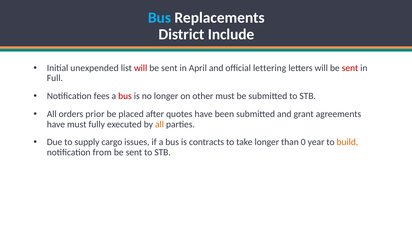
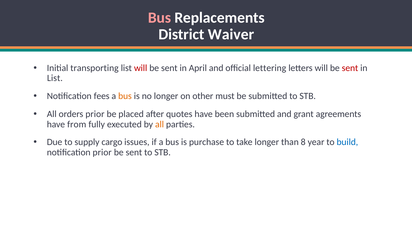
Bus colour: light blue -> pink (159, 18)
Include: Include -> Waiver (231, 34)
unexpended: unexpended -> transporting (95, 68)
Full: Full -> List (55, 78)
bus colour: red -> orange (125, 96)
have must: must -> from (77, 124)
contracts: contracts -> purchase (207, 142)
0: 0 -> 8 (303, 142)
build colour: orange -> blue (347, 142)
notification from: from -> prior (102, 152)
